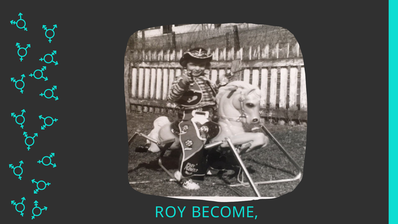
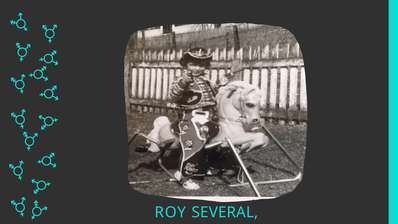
BECOME: BECOME -> SEVERAL (225, 212)
